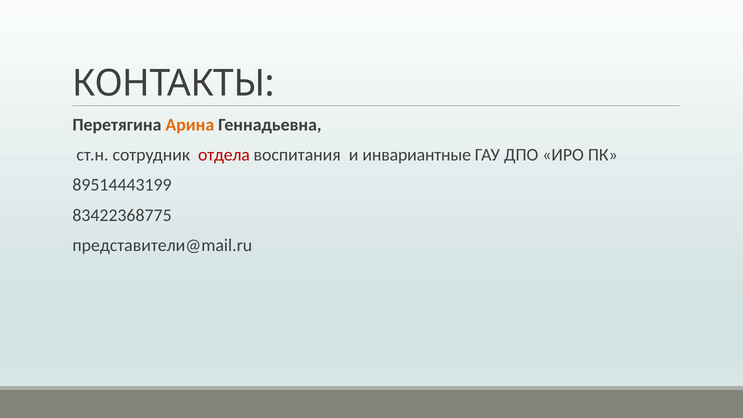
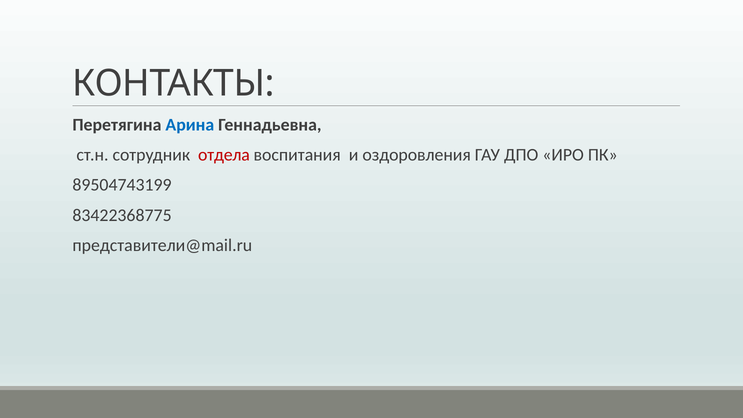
Арина colour: orange -> blue (190, 125)
инвариантные: инвариантные -> оздоровления (417, 155)
89514443199: 89514443199 -> 89504743199 (122, 185)
